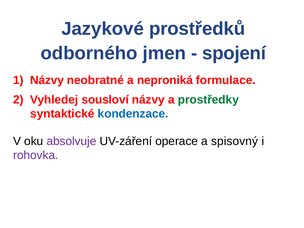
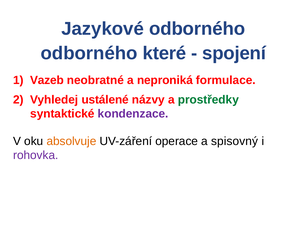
Jazykové prostředků: prostředků -> odborného (197, 29)
jmen: jmen -> které (164, 53)
Názvy: Názvy -> Vazeb (47, 80)
sousloví: sousloví -> ustálené (105, 100)
kondenzace colour: blue -> purple (133, 114)
absolvuje colour: purple -> orange (71, 141)
